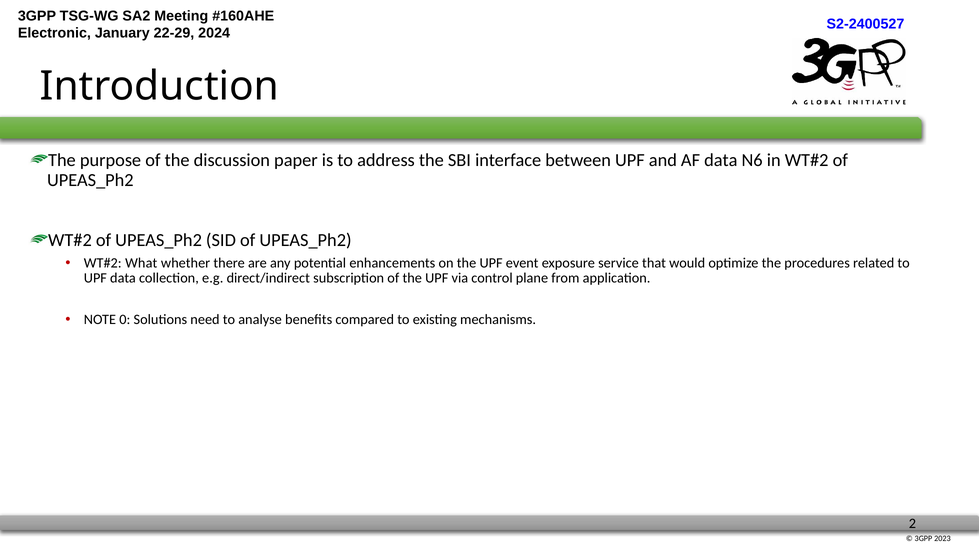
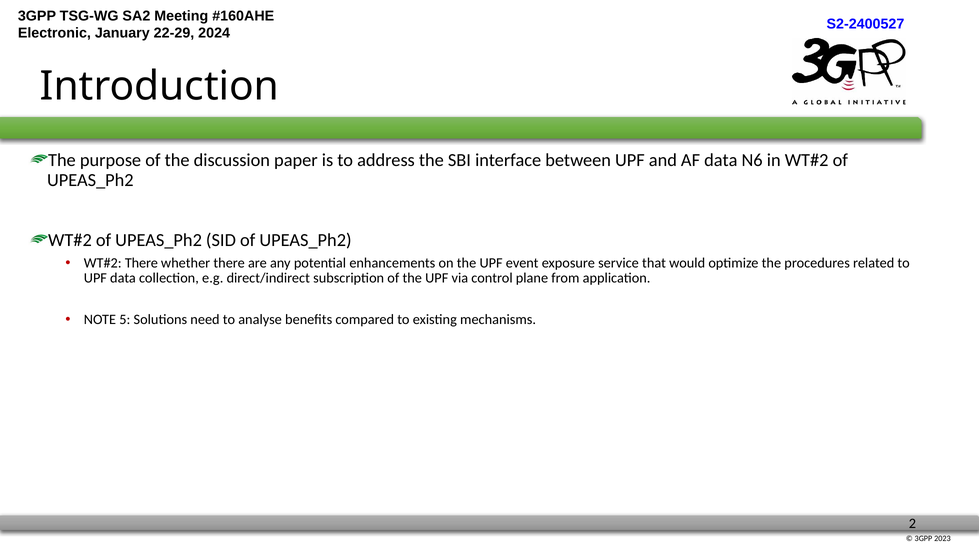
What: What -> There (141, 263)
0: 0 -> 5 (125, 319)
